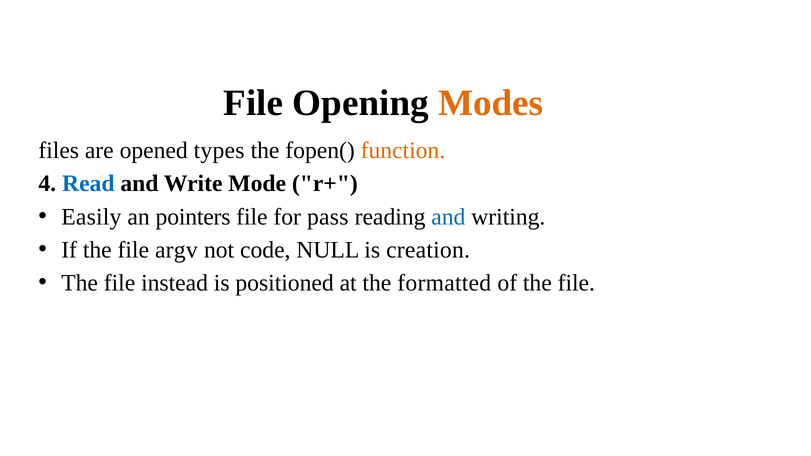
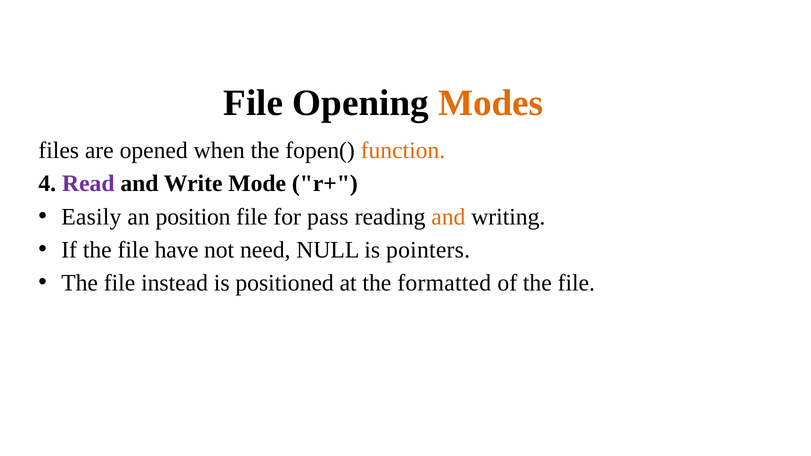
types: types -> when (219, 151)
Read colour: blue -> purple (88, 184)
pointers: pointers -> position (193, 217)
and colour: blue -> orange (448, 217)
argv: argv -> have (177, 250)
code: code -> need (265, 250)
creation: creation -> pointers (428, 250)
